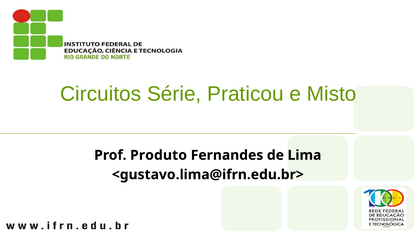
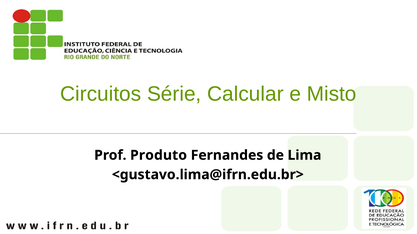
Praticou: Praticou -> Calcular (245, 94)
